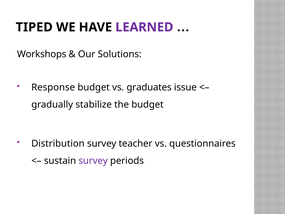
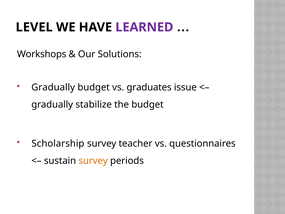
TIPED: TIPED -> LEVEL (34, 27)
Response: Response -> Gradually (53, 87)
Distribution: Distribution -> Scholarship (58, 143)
survey colour: purple -> orange (93, 160)
